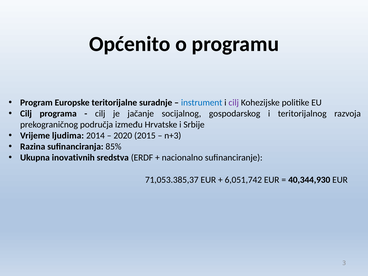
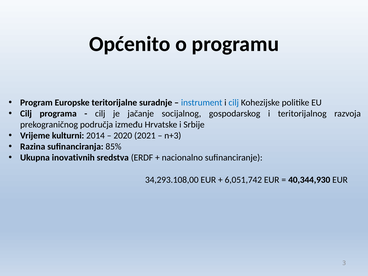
cilj colour: purple -> blue (234, 102)
ljudima: ljudima -> kulturni (68, 136)
2015: 2015 -> 2021 (145, 136)
71,053.385,37: 71,053.385,37 -> 34,293.108,00 (172, 180)
